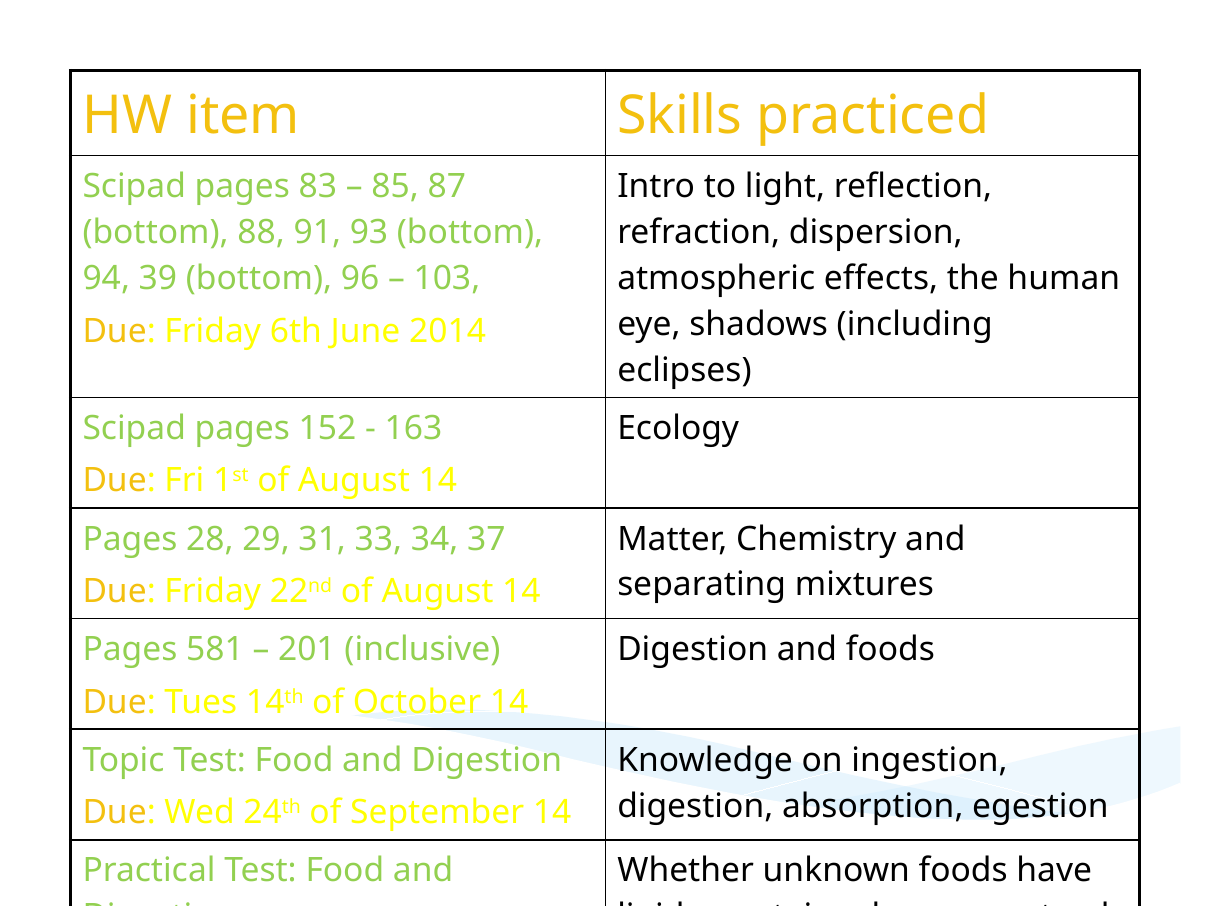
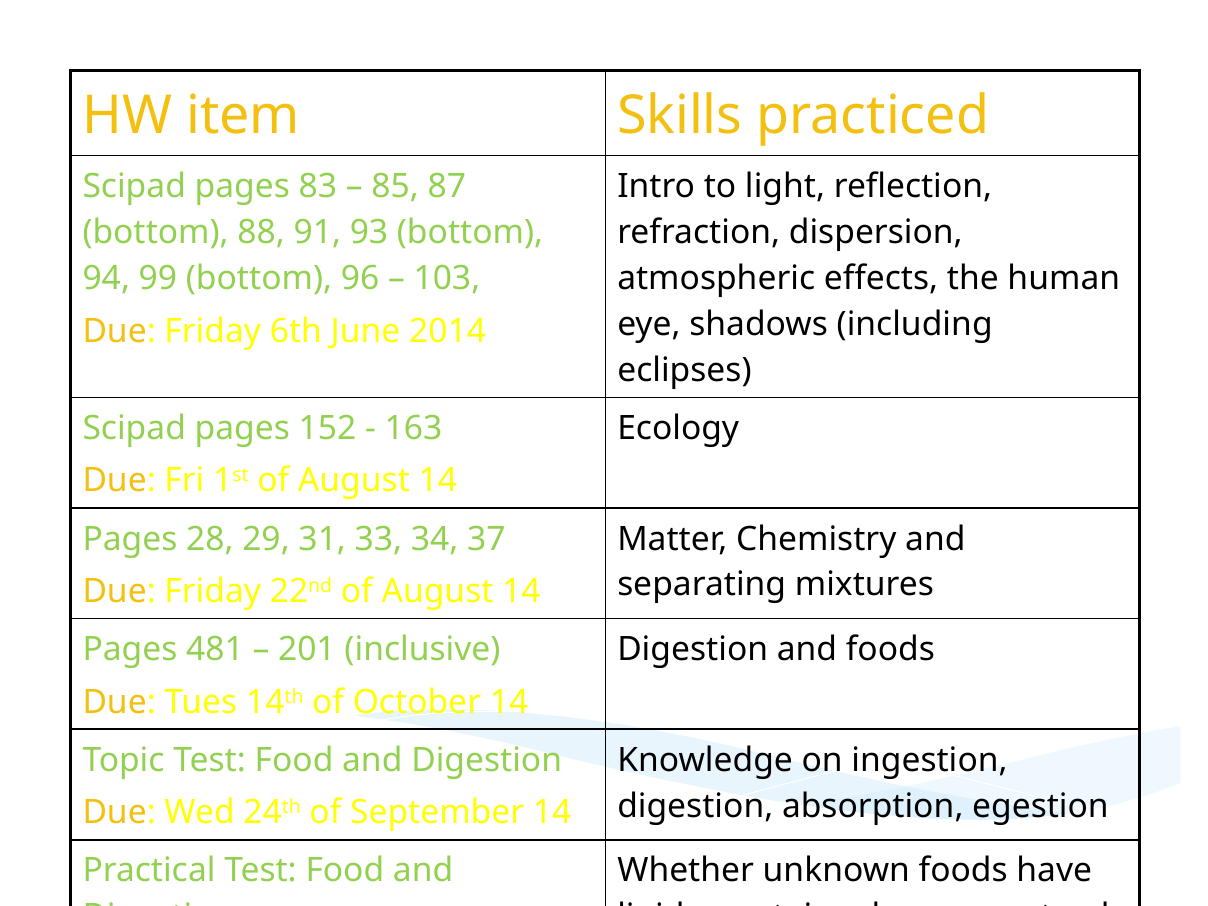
39: 39 -> 99 (158, 279)
581: 581 -> 481 (215, 650)
